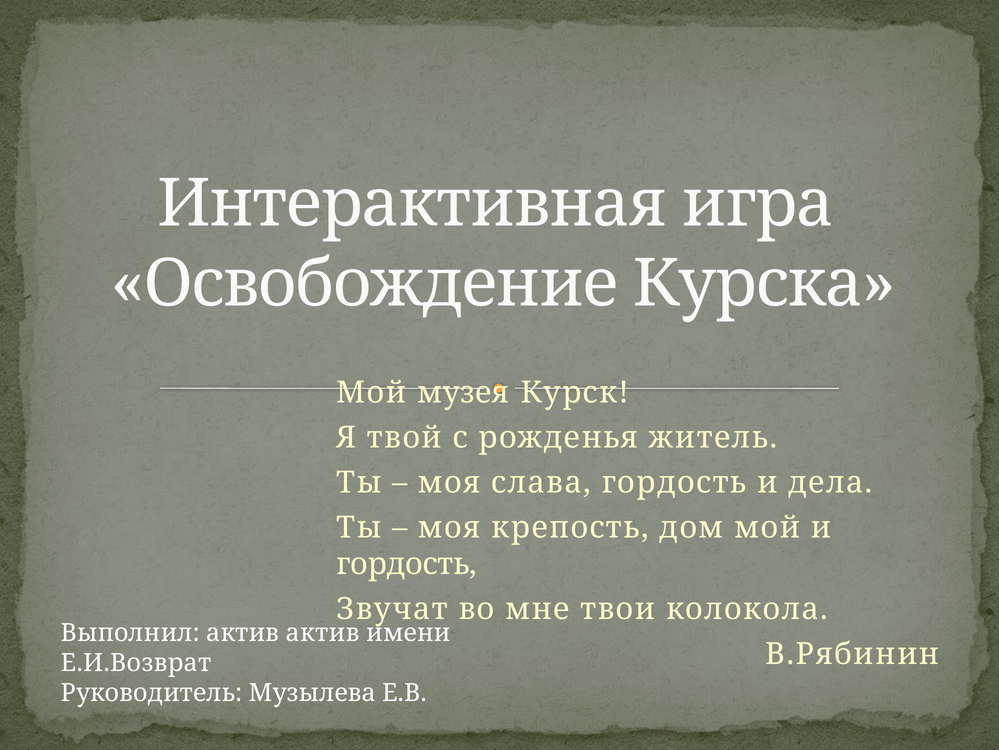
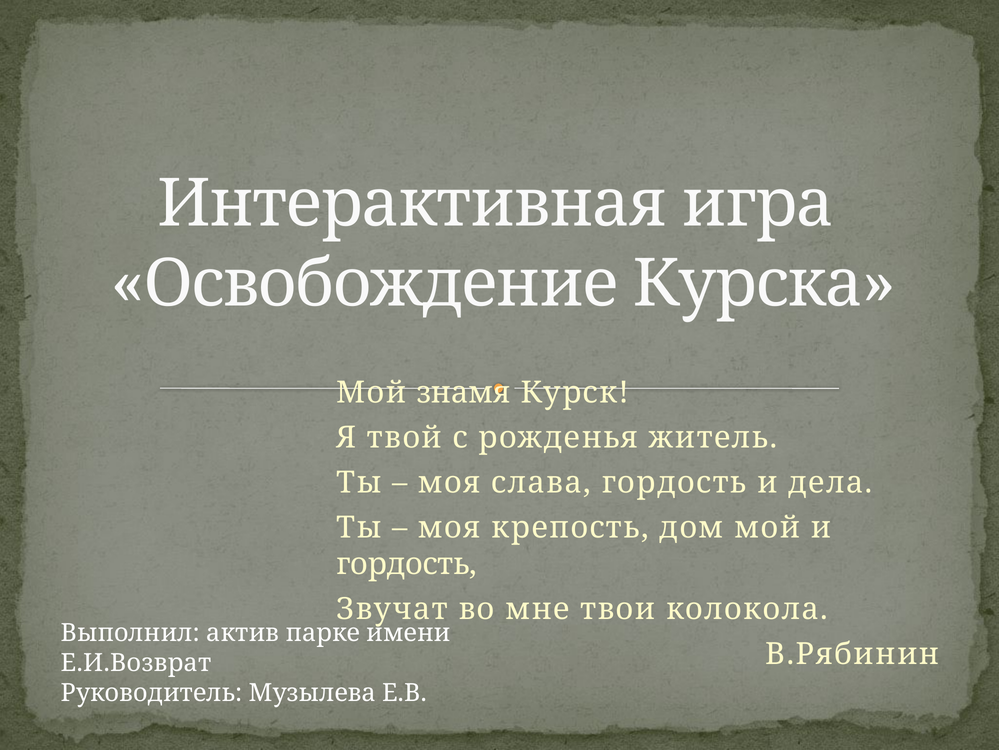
музея: музея -> знамя (464, 392)
актив актив: актив -> парке (323, 632)
